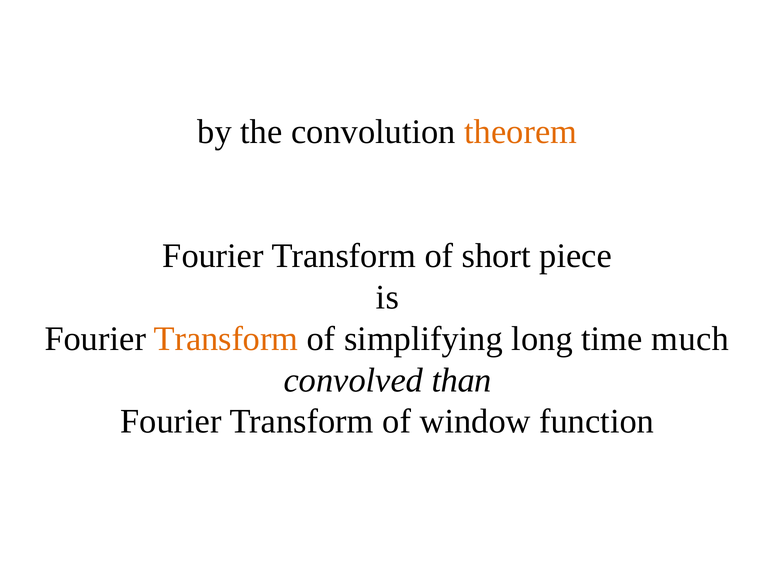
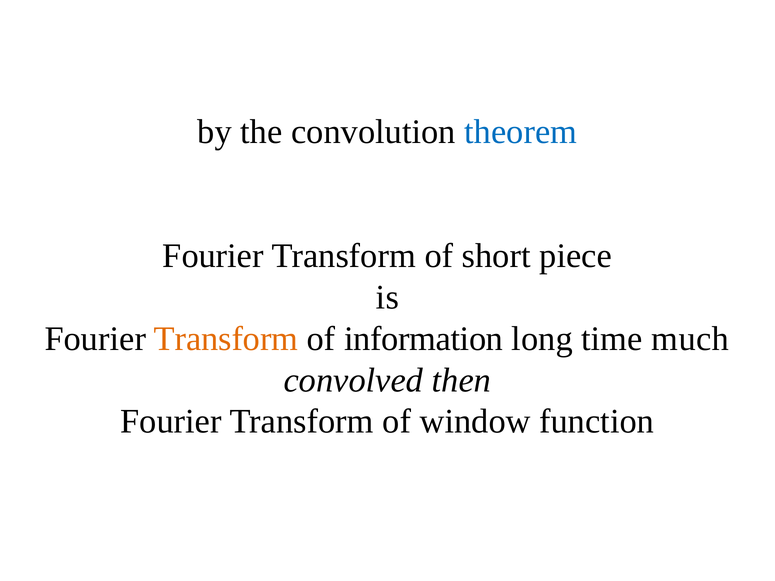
theorem colour: orange -> blue (521, 132)
simplifying: simplifying -> information (424, 339)
than: than -> then (461, 380)
